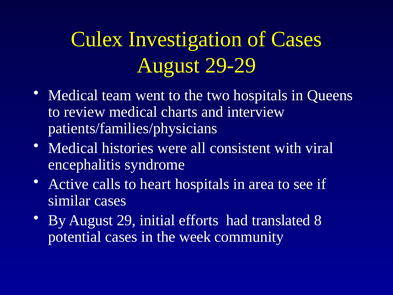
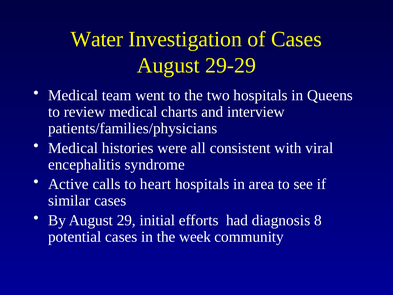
Culex: Culex -> Water (97, 39)
translated: translated -> diagnosis (281, 220)
